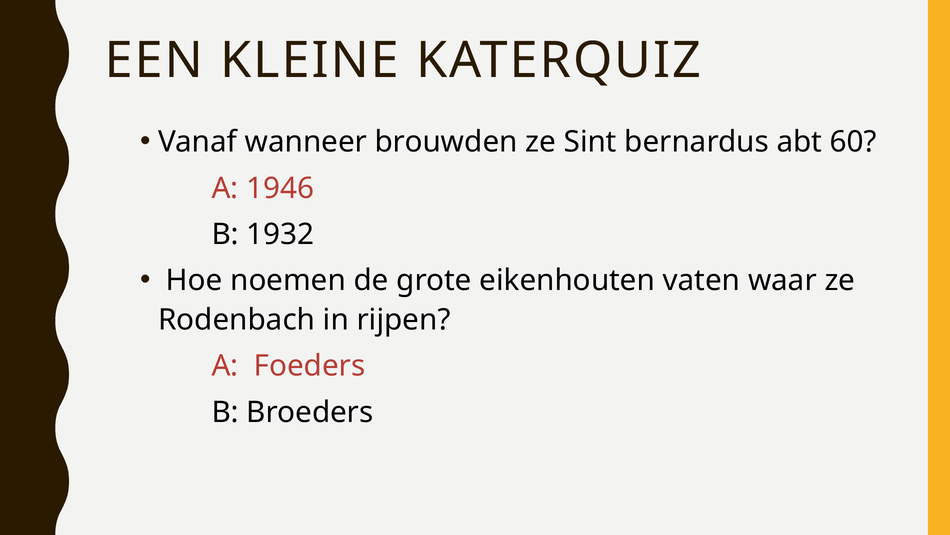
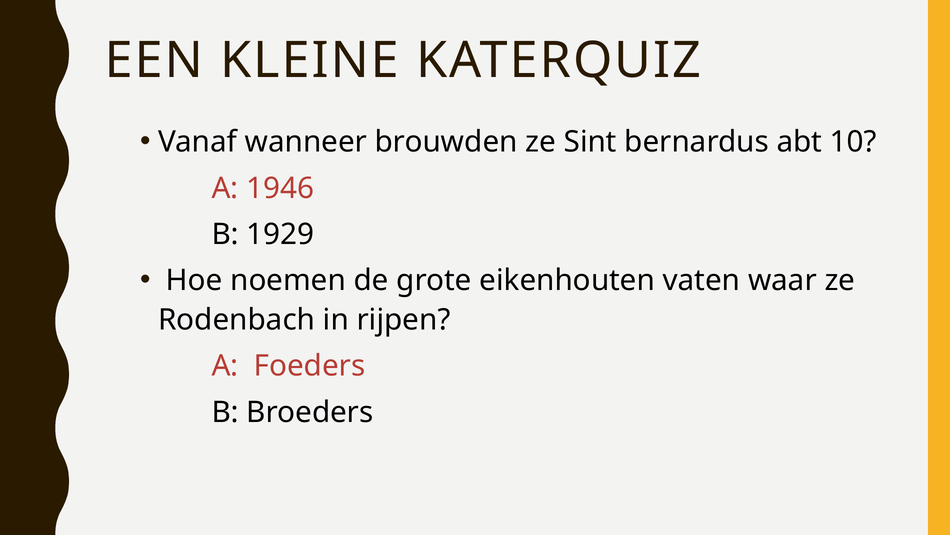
60: 60 -> 10 (853, 142)
1932: 1932 -> 1929 (280, 234)
